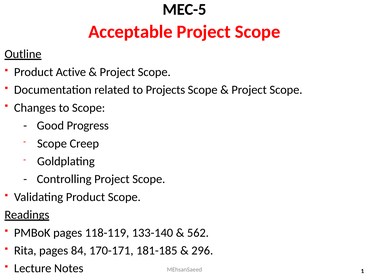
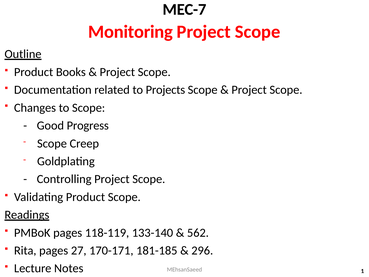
MEC-5: MEC-5 -> MEC-7 (185, 10)
Acceptable: Acceptable -> Monitoring (131, 32)
Active: Active -> Books (71, 72)
84: 84 -> 27 (79, 250)
